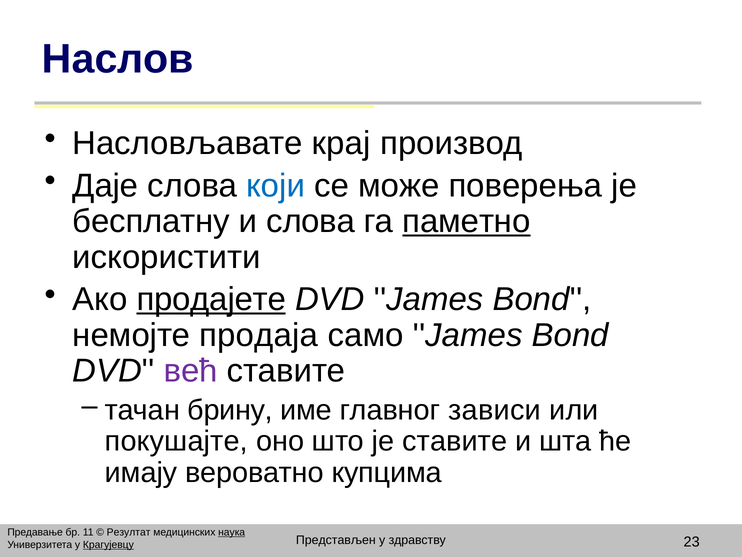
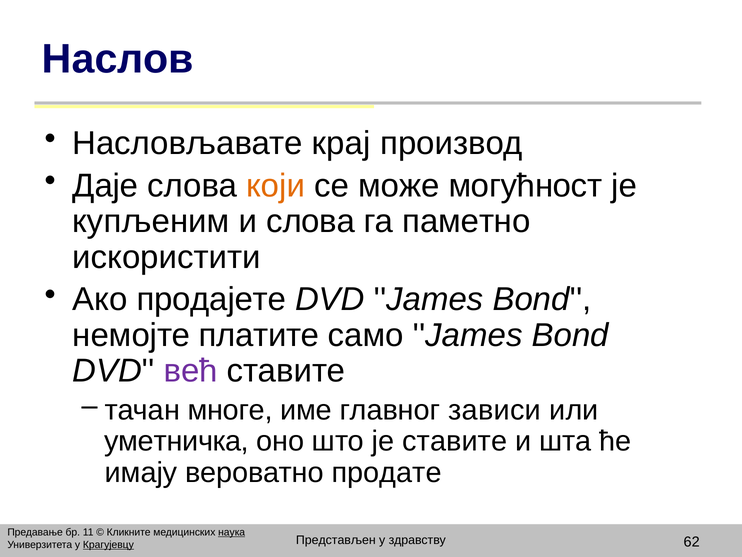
који colour: blue -> orange (276, 186)
поверења: поверења -> могућност (525, 186)
бесплатну: бесплатну -> купљеним (151, 221)
паметно underline: present -> none (466, 221)
продајете underline: present -> none (211, 299)
продаја: продаја -> платите (259, 335)
брину: брину -> многе (230, 410)
покушајте: покушајте -> уметничка (177, 441)
купцима: купцима -> продате (387, 472)
Резултат: Резултат -> Кликните (129, 532)
23: 23 -> 62 (692, 541)
